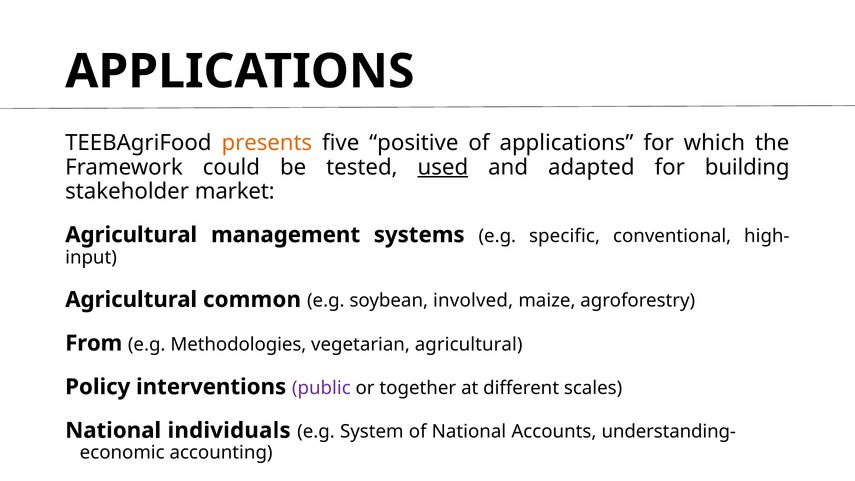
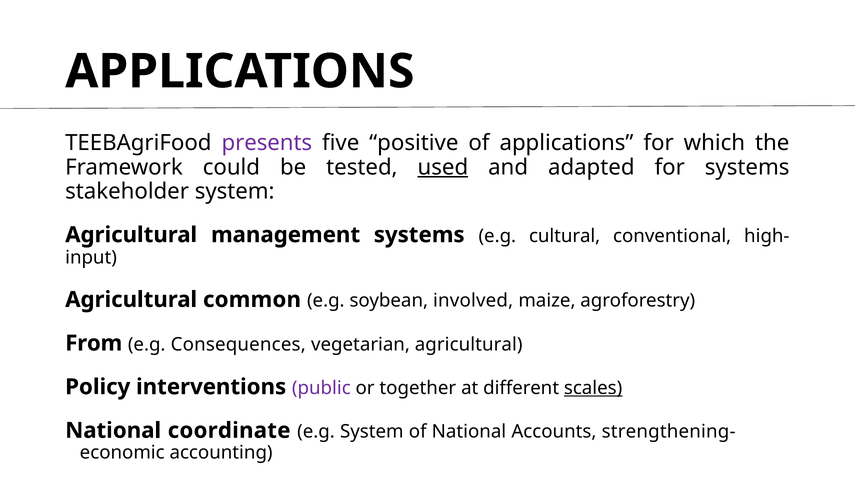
presents colour: orange -> purple (267, 143)
for building: building -> systems (747, 167)
stakeholder market: market -> system (235, 191)
specific: specific -> cultural (565, 236)
Methodologies: Methodologies -> Consequences (238, 344)
scales underline: none -> present (593, 388)
individuals: individuals -> coordinate (229, 430)
understanding-: understanding- -> strengthening- (669, 432)
